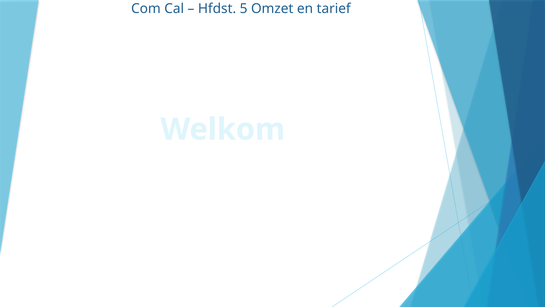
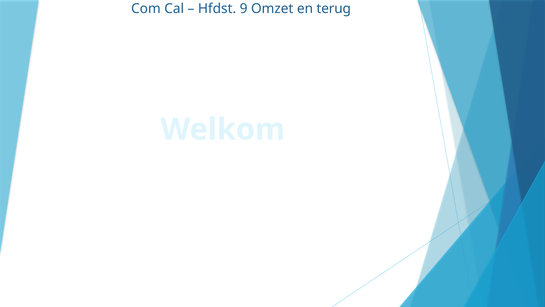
5: 5 -> 9 (244, 8)
tarief: tarief -> terug (334, 8)
